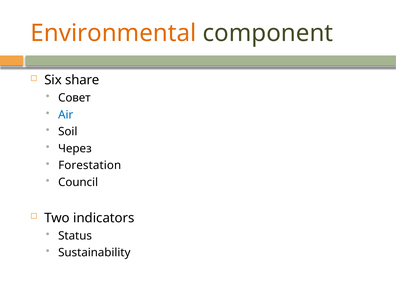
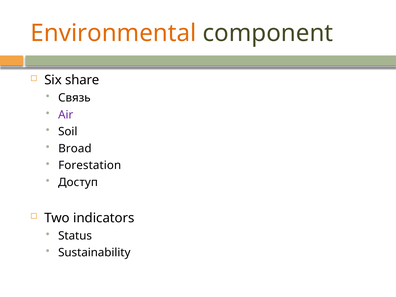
Совет: Совет -> Связь (74, 98)
Air colour: blue -> purple (66, 115)
Через: Через -> Broad (75, 149)
Council: Council -> Доступ (78, 182)
